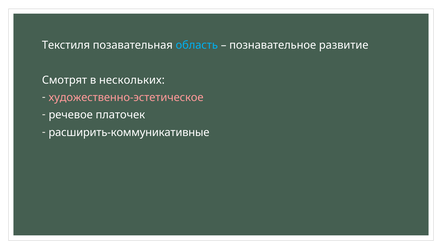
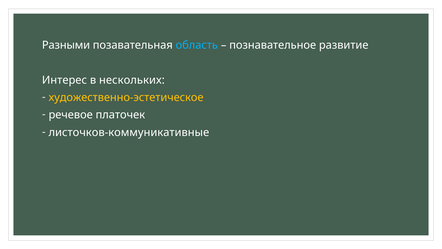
Текстиля: Текстиля -> Разными (66, 45)
Смотрят: Смотрят -> Интерес (64, 80)
художественно-эстетическое colour: pink -> yellow (126, 97)
расширить-коммуникативные: расширить-коммуникативные -> листочков-коммуникативные (129, 132)
